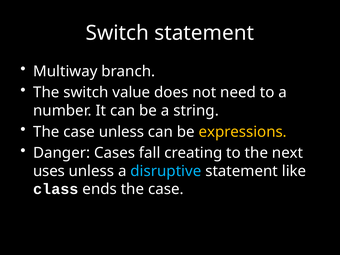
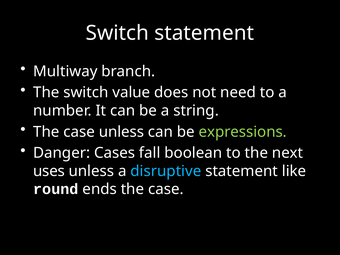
expressions colour: yellow -> light green (243, 132)
creating: creating -> boolean (193, 153)
class: class -> round (56, 189)
